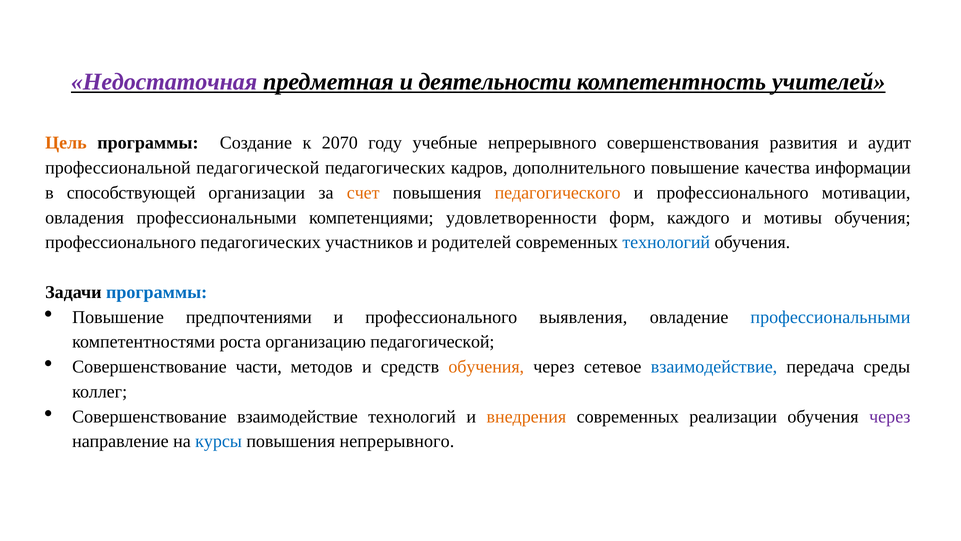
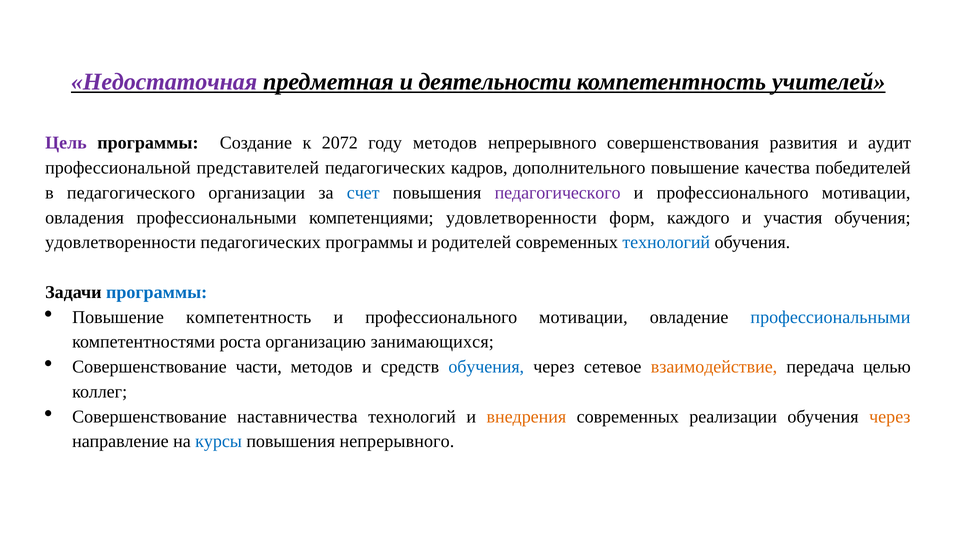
Цель colour: orange -> purple (66, 143)
2070: 2070 -> 2072 (340, 143)
году учебные: учебные -> методов (445, 143)
профессиональной педагогической: педагогической -> представителей (258, 168)
информации: информации -> победителей (863, 168)
в способствующей: способствующей -> педагогического (131, 193)
счет colour: orange -> blue (363, 193)
педагогического colour: orange -> purple (558, 193)
мотивы: мотивы -> участия (793, 217)
профессионального: профессионального -> удовлетворенности (121, 242)
педагогических участников: участников -> программы (369, 242)
Повышение предпочтениями: предпочтениями -> компетентность (249, 317)
выявления: выявления -> мотивации (583, 317)
организацию педагогической: педагогической -> занимающихся (432, 342)
обучения colour: orange -> blue (486, 367)
взаимодействие colour: blue -> orange (714, 367)
среды: среды -> целью (887, 367)
Совершенствование взаимодействие: взаимодействие -> наставничества (297, 416)
через colour: purple -> orange (890, 416)
